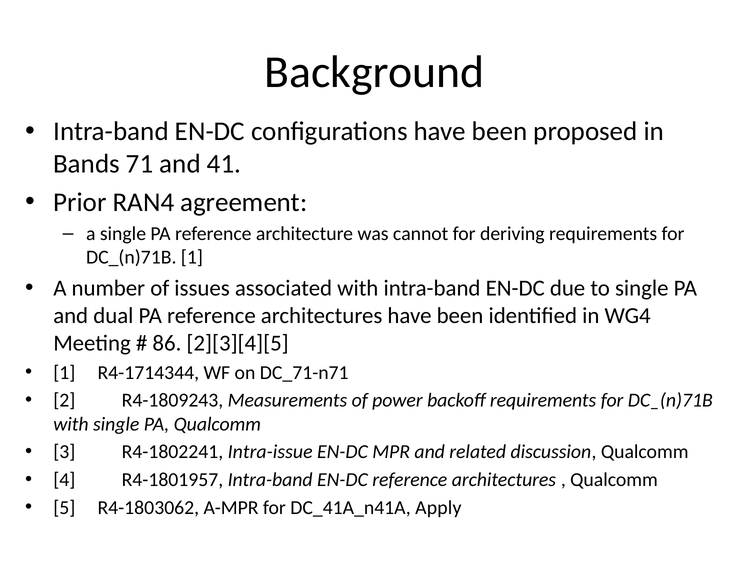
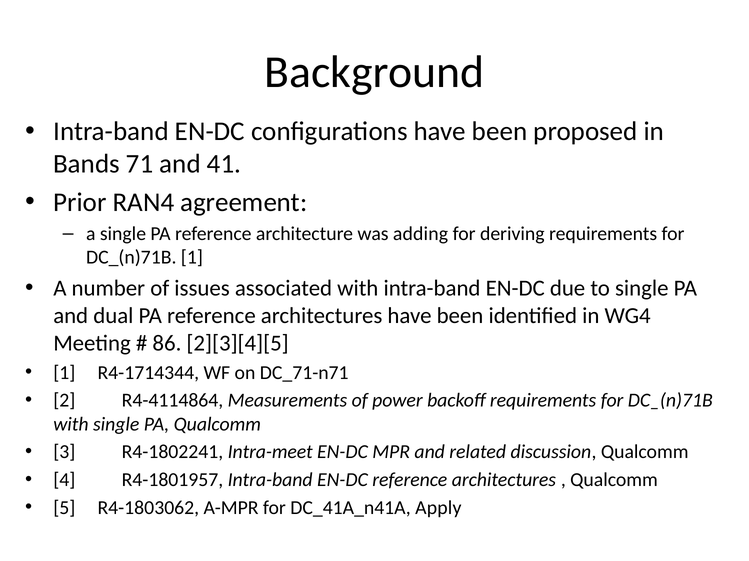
cannot: cannot -> adding (421, 234)
R4-1809243: R4-1809243 -> R4-4114864 (172, 401)
Intra-issue: Intra-issue -> Intra-meet (270, 452)
